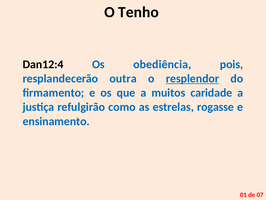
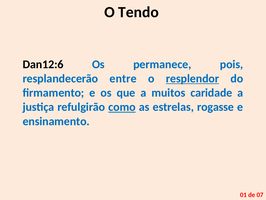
Tenho: Tenho -> Tendo (139, 12)
Dan12:4: Dan12:4 -> Dan12:6 (43, 64)
obediência: obediência -> permanece (162, 64)
outra: outra -> entre (123, 78)
como underline: none -> present (122, 107)
